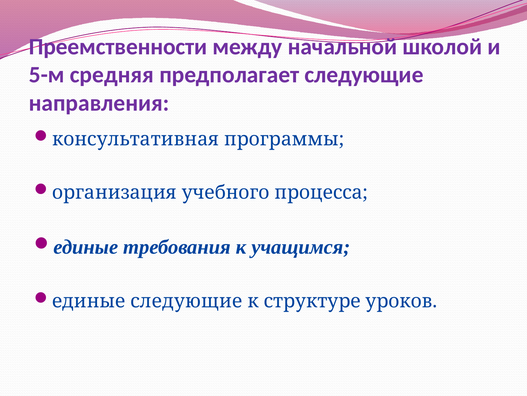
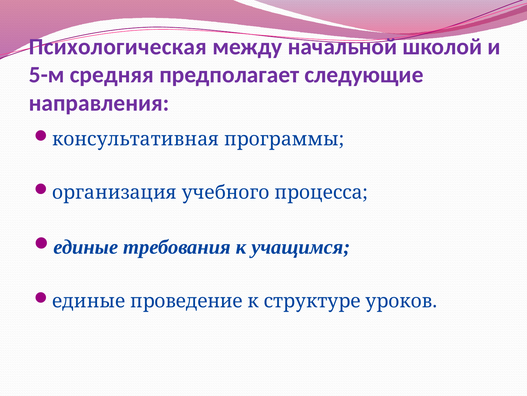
Преемственности: Преемственности -> Психологическая (118, 47)
единые следующие: следующие -> проведение (187, 301)
